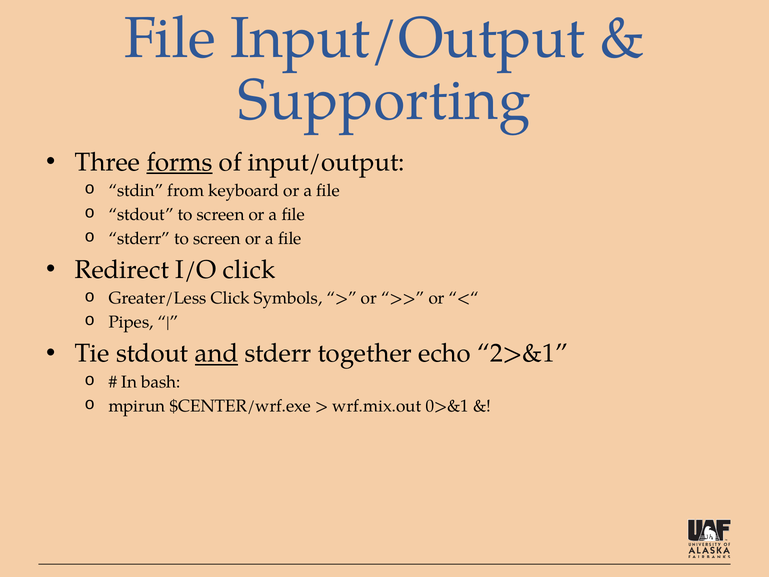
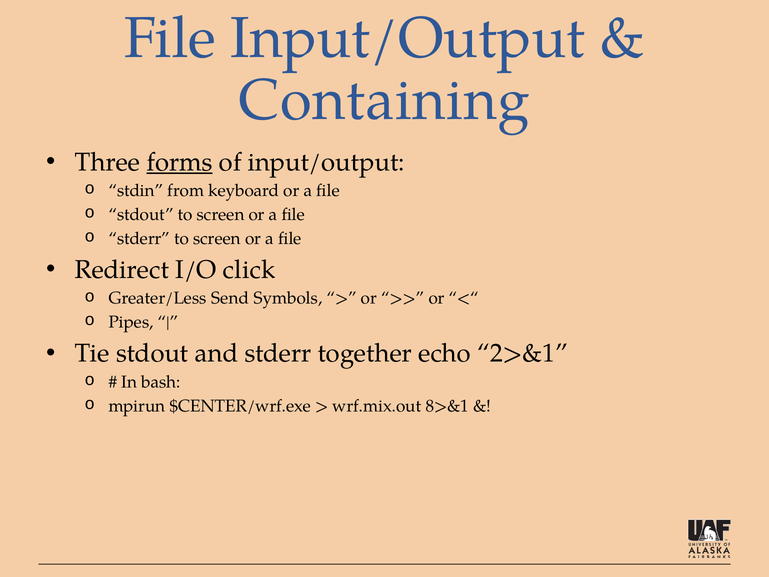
Supporting: Supporting -> Containing (384, 100)
Greater/Less Click: Click -> Send (230, 298)
and underline: present -> none (216, 353)
0>&1: 0>&1 -> 8>&1 (447, 406)
